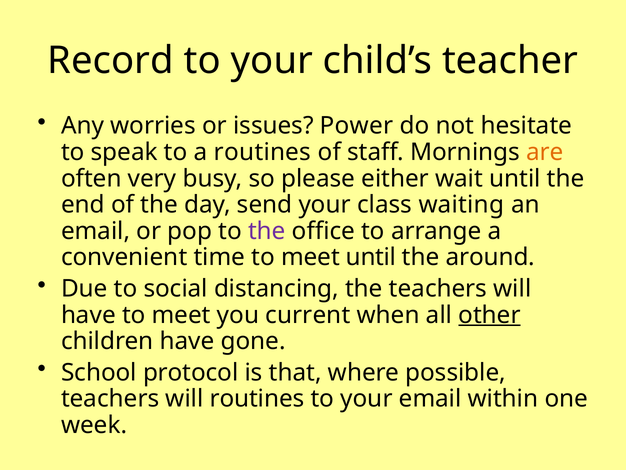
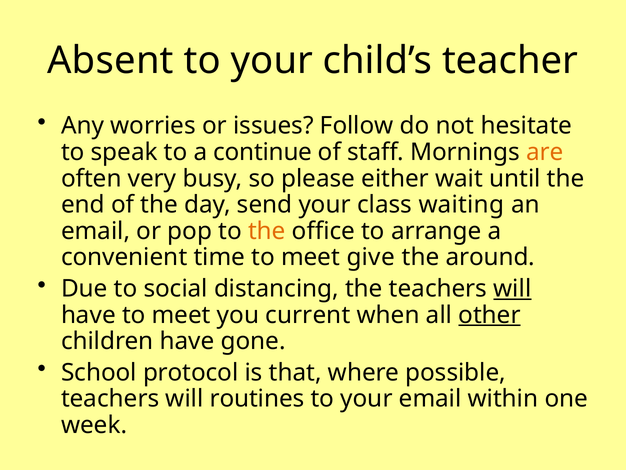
Record: Record -> Absent (110, 61)
Power: Power -> Follow (357, 126)
a routines: routines -> continue (263, 152)
the colour: purple -> orange (267, 231)
meet until: until -> give (371, 257)
will underline: none -> present (512, 288)
